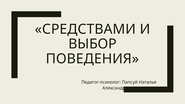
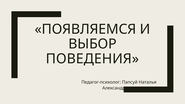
СРЕДСТВАМИ: СРЕДСТВАМИ -> ПОЯВЛЯЕМСЯ (85, 29)
